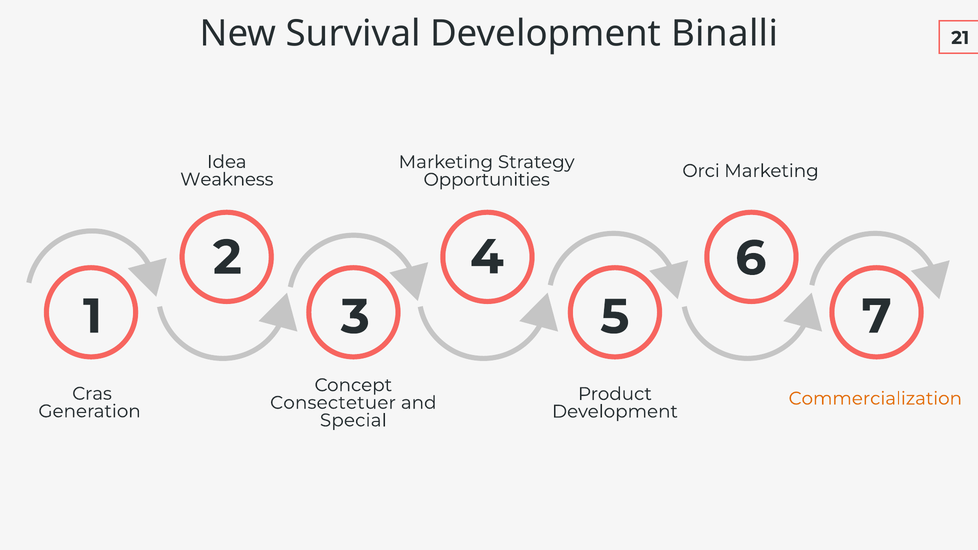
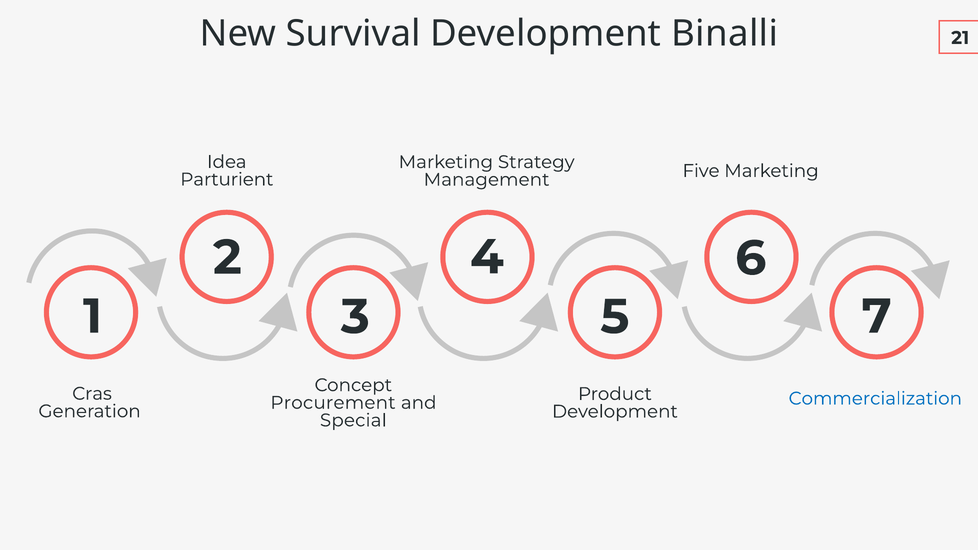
Orci: Orci -> Five (701, 171)
Weakness: Weakness -> Parturient (227, 179)
Opportunities: Opportunities -> Management (487, 180)
Commercialization colour: orange -> blue (875, 399)
Consectetuer: Consectetuer -> Procurement (333, 403)
